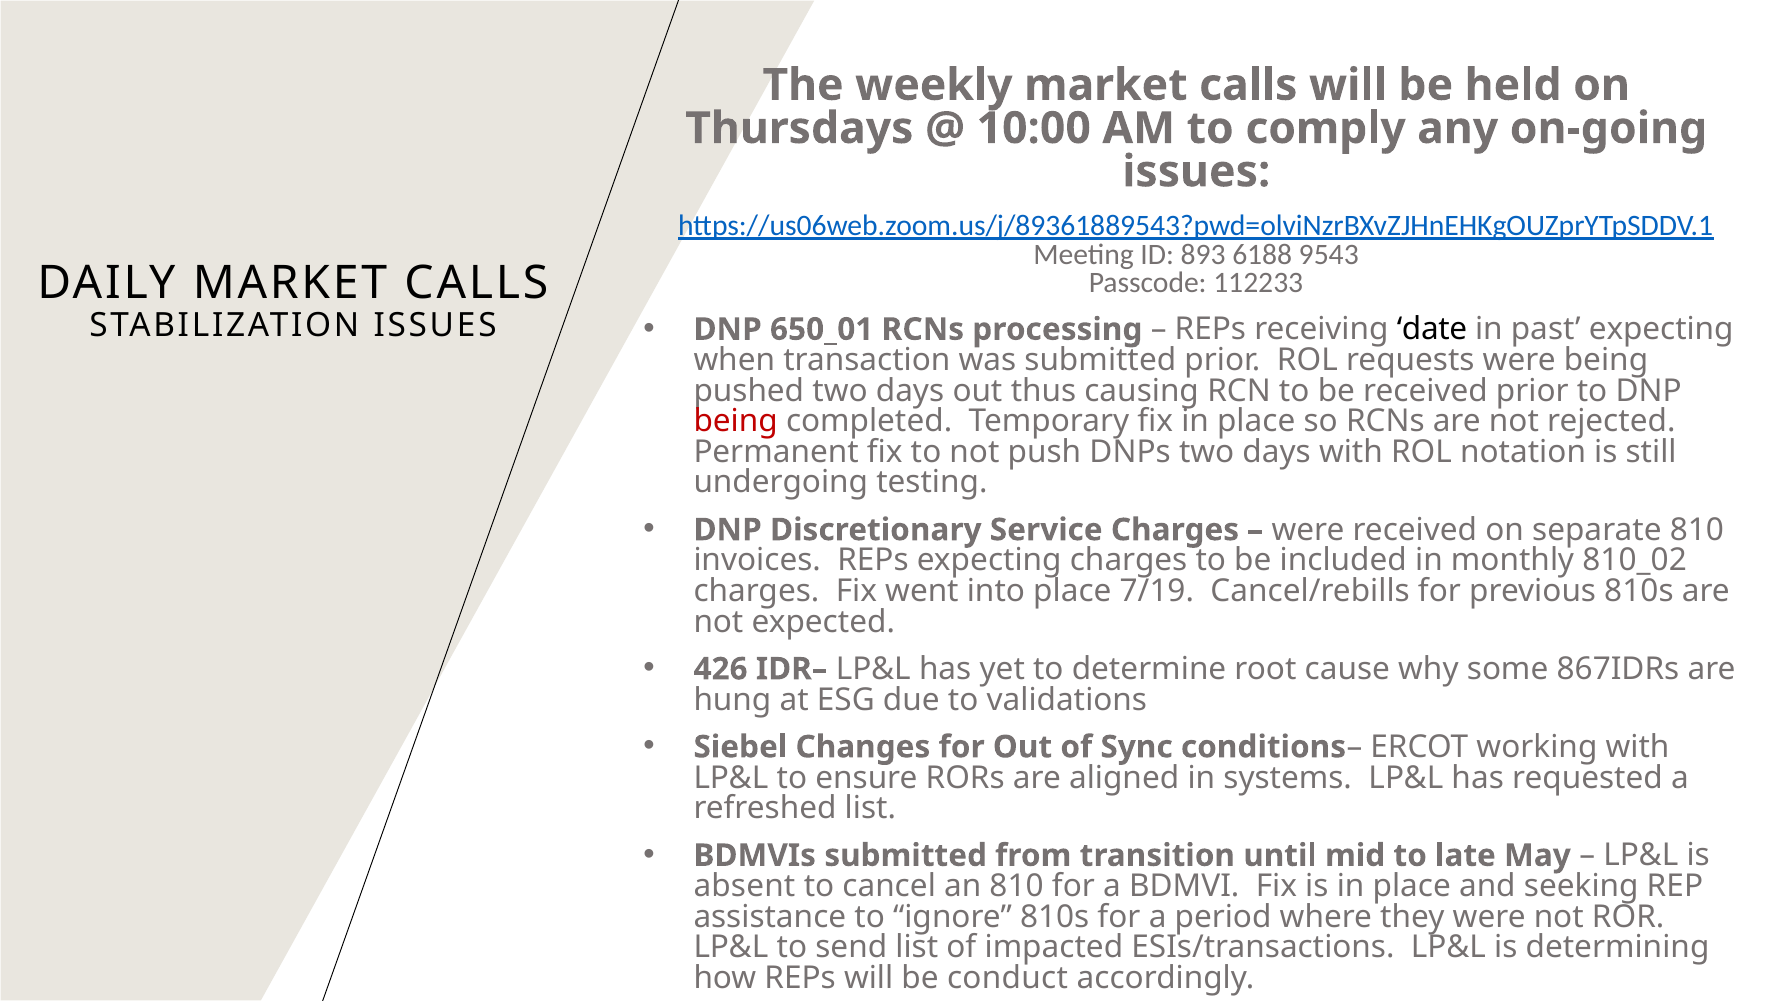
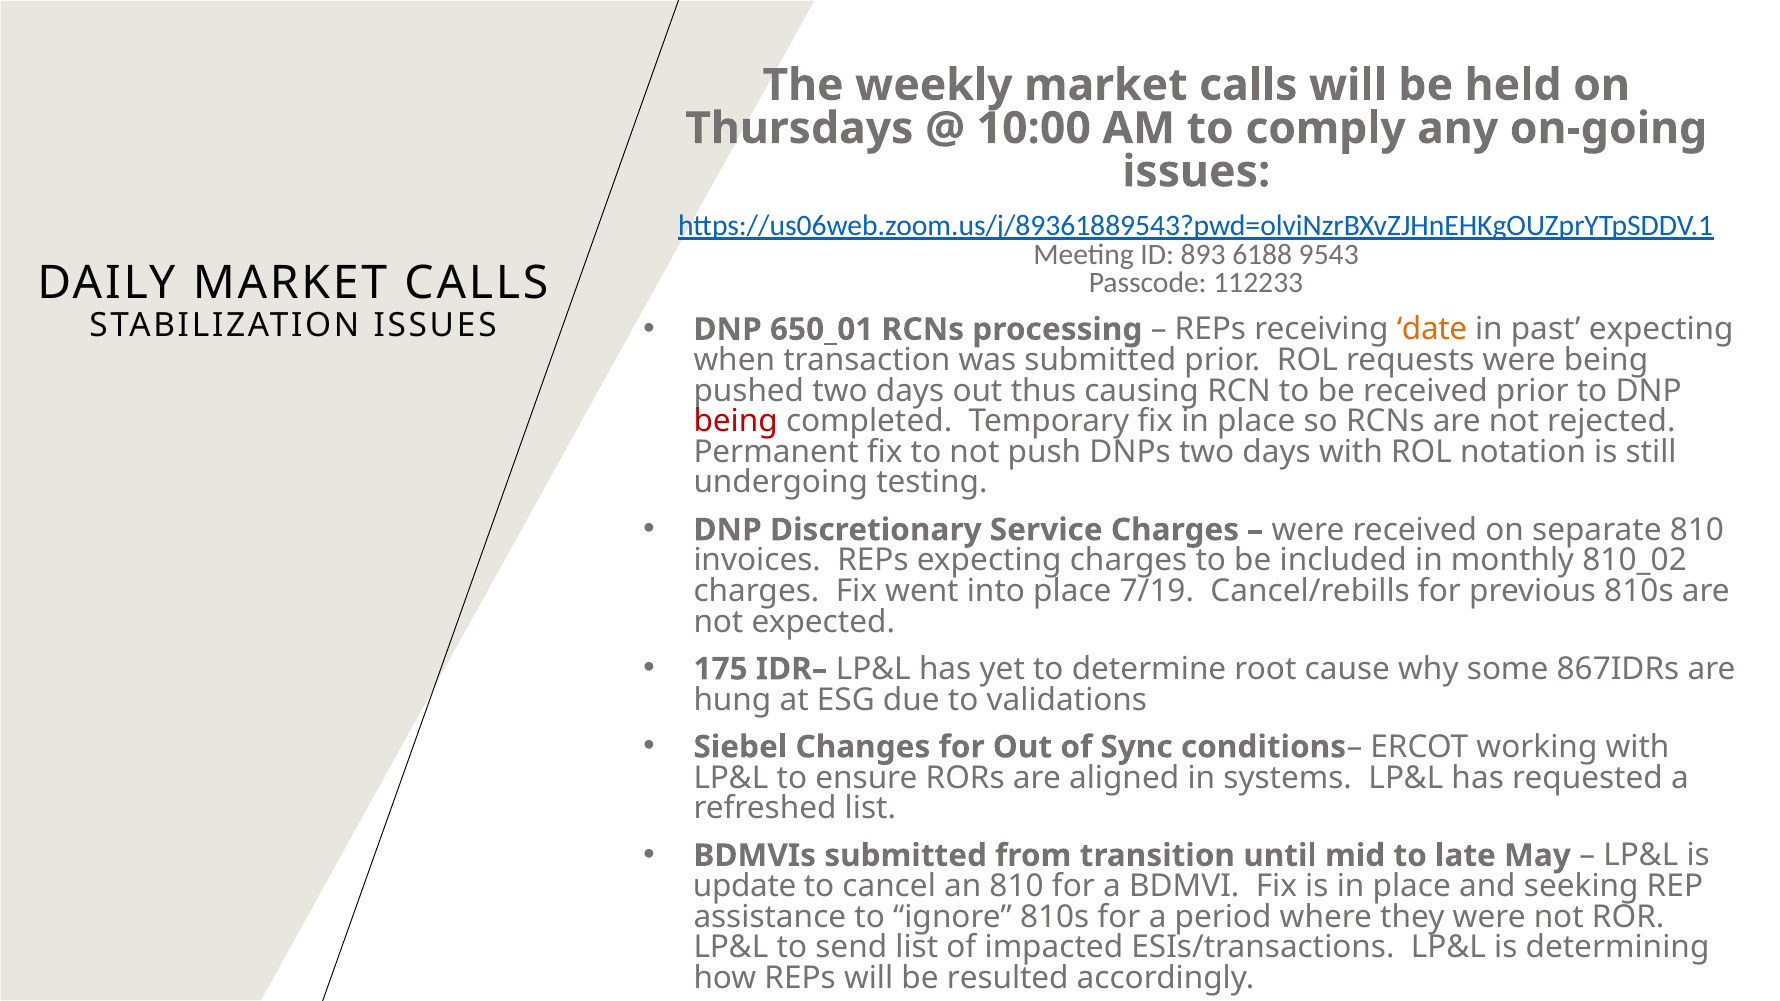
date colour: black -> orange (1432, 329)
426: 426 -> 175 (721, 669)
absent: absent -> update (745, 886)
conduct: conduct -> resulted (1008, 978)
